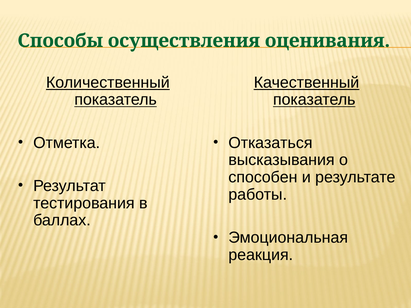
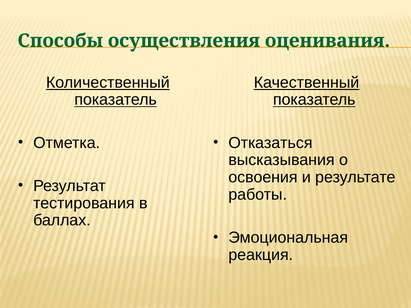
способен: способен -> освоения (263, 177)
